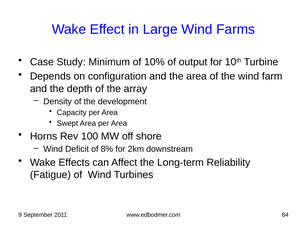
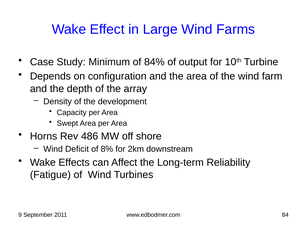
10%: 10% -> 84% (154, 62)
100: 100 -> 486 (90, 136)
